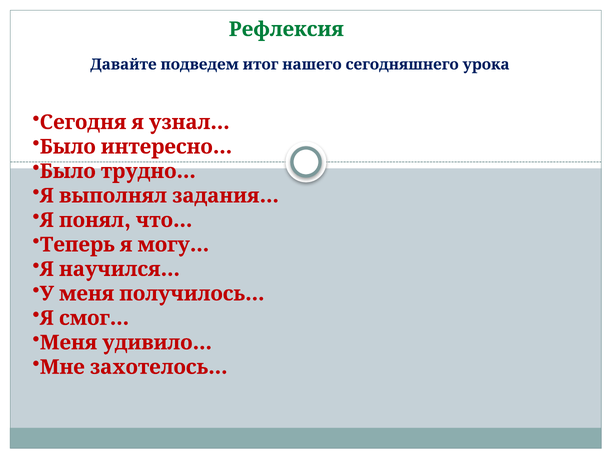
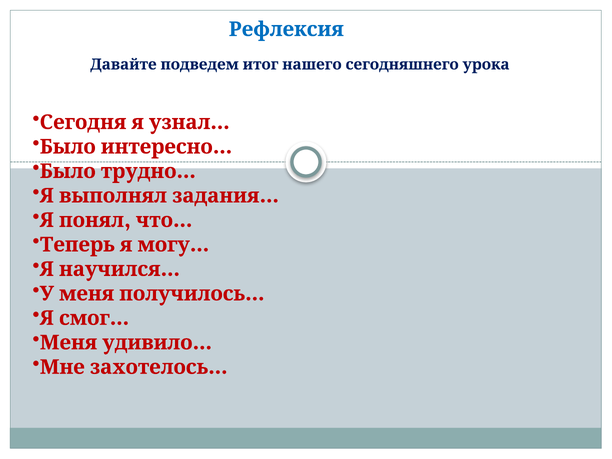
Рефлексия colour: green -> blue (286, 29)
